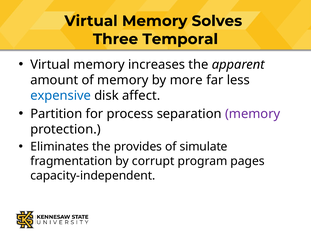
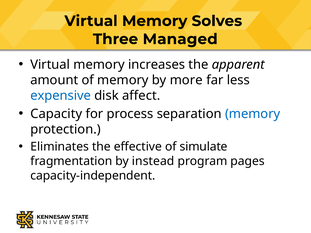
Temporal: Temporal -> Managed (180, 39)
Partition: Partition -> Capacity (56, 114)
memory colour: purple -> blue (253, 114)
provides: provides -> effective (138, 147)
corrupt: corrupt -> instead (153, 161)
